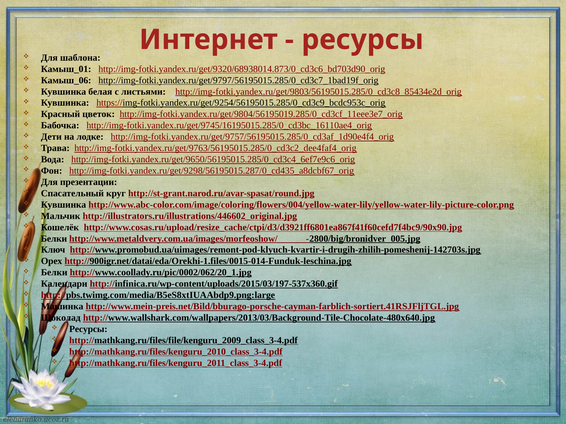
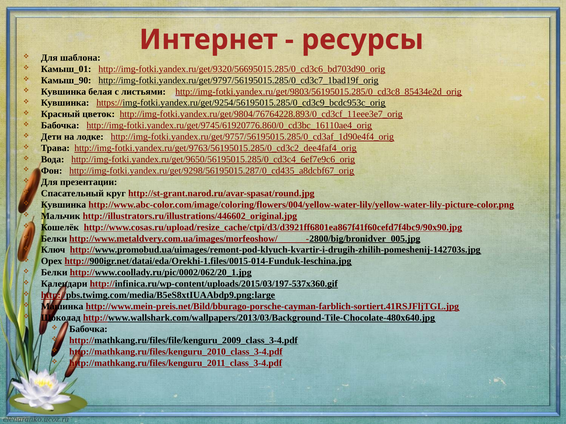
http://img-fotki.yandex.ru/get/9320/68938014.873/0_cd3c6_bd703d90_orig: http://img-fotki.yandex.ru/get/9320/68938014.873/0_cd3c6_bd703d90_orig -> http://img-fotki.yandex.ru/get/9320/56695015.285/0_cd3c6_bd703d90_orig (242, 69)
Камыш_06: Камыш_06 -> Камыш_90 (66, 80)
http://img-fotki.yandex.ru/get/9804/56195019.285/0_cd3cf_11eee3e7_orig: http://img-fotki.yandex.ru/get/9804/56195019.285/0_cd3cf_11eee3e7_orig -> http://img-fotki.yandex.ru/get/9804/76764228.893/0_cd3cf_11eee3e7_orig (261, 114)
http://img-fotki.yandex.ru/get/9745/16195015.285/0_cd3bc_16110ae4_orig: http://img-fotki.yandex.ru/get/9745/16195015.285/0_cd3bc_16110ae4_orig -> http://img-fotki.yandex.ru/get/9745/61920776.860/0_cd3bc_16110ae4_orig (229, 126)
Ресурсы: Ресурсы -> Бабочка (88, 329)
